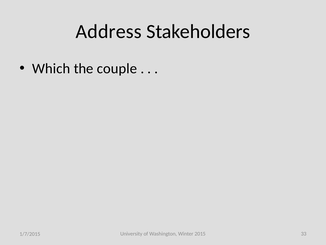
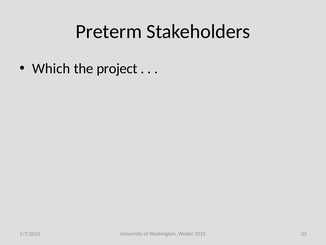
Address: Address -> Preterm (109, 32)
couple: couple -> project (117, 68)
